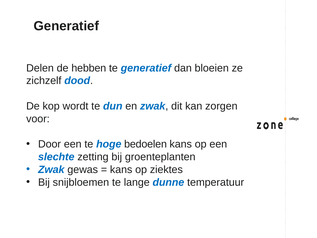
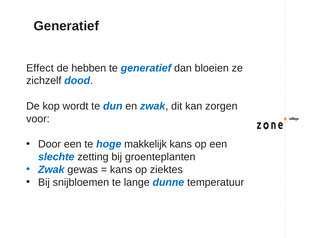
Delen: Delen -> Effect (40, 68)
bedoelen: bedoelen -> makkelijk (146, 144)
